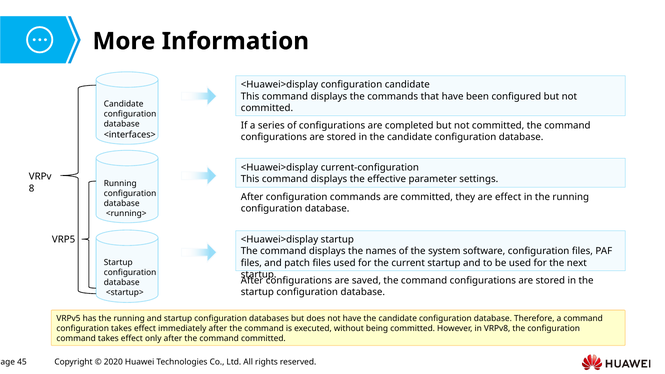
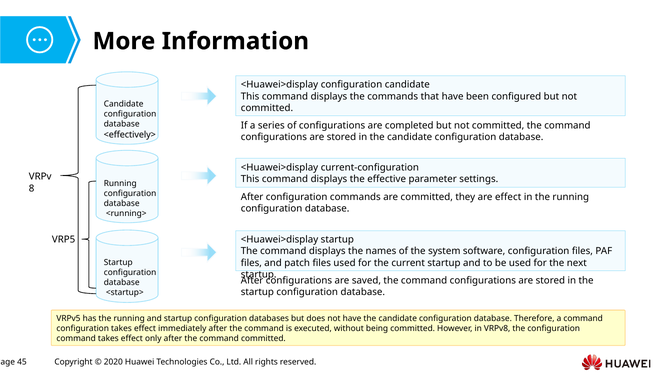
<interfaces>: <interfaces> -> <effectively> (130, 135)
